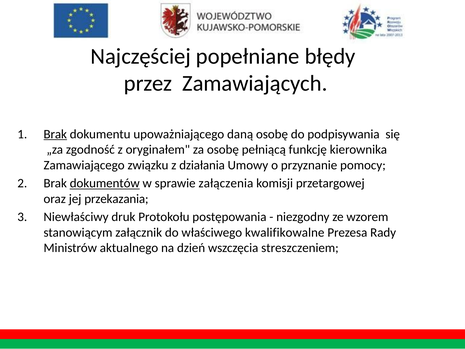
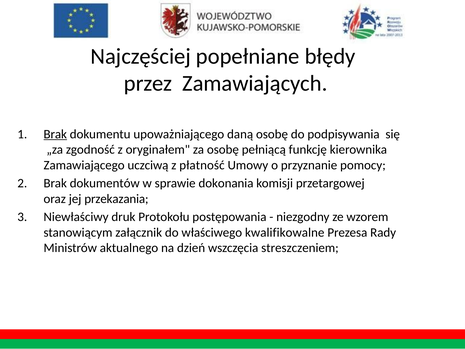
związku: związku -> uczciwą (148, 165)
działania: działania -> płatność (202, 165)
dokumentów underline: present -> none (105, 183)
załączenia: załączenia -> dokonania (226, 183)
